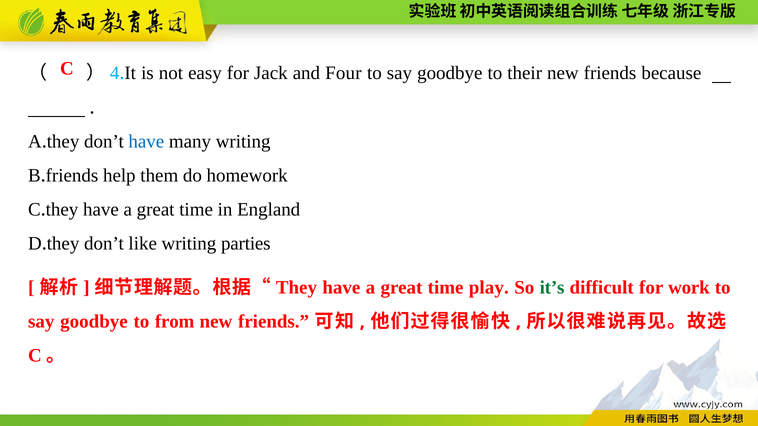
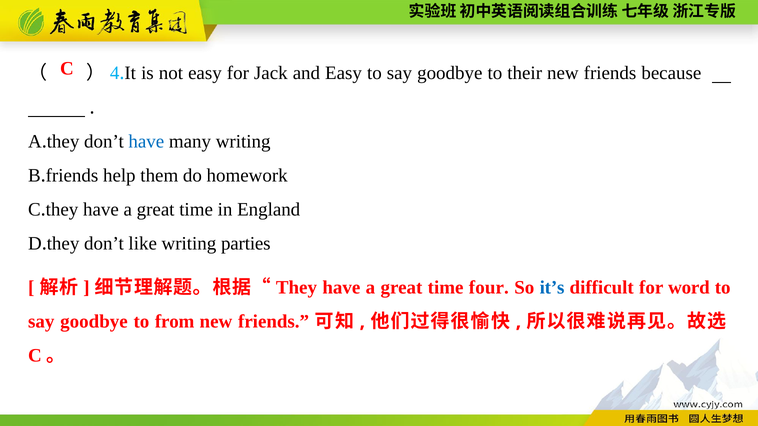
and Four: Four -> Easy (344, 73)
play: play -> four (489, 288)
it’s colour: green -> blue (552, 288)
work: work -> word (689, 288)
